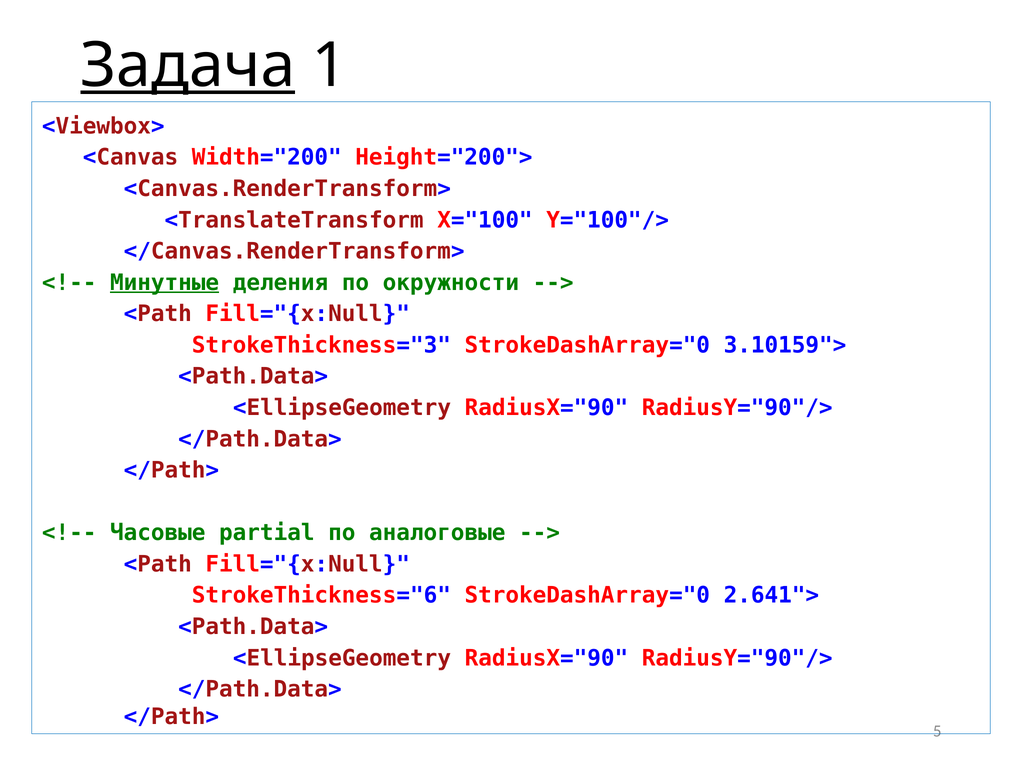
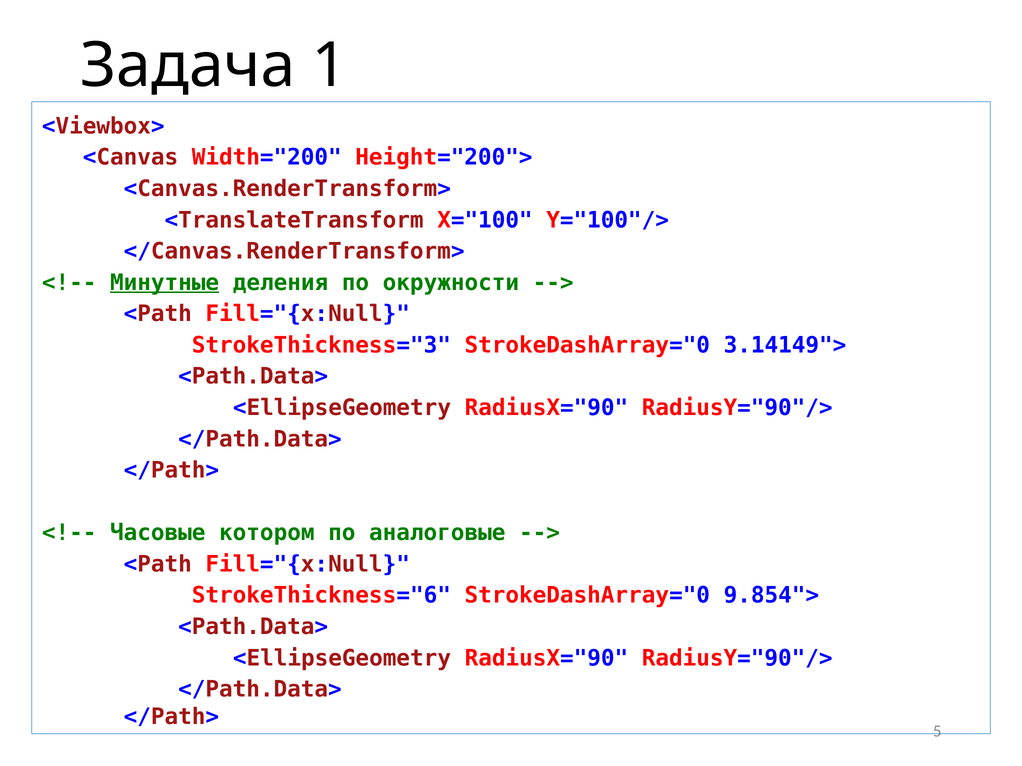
Задача underline: present -> none (188, 66)
3.10159">: 3.10159"> -> 3.14149"> (785, 345)
partial: partial -> котором (267, 533)
2.641">: 2.641"> -> 9.854"> (771, 596)
